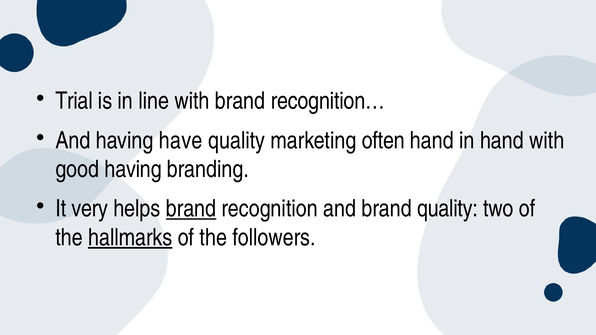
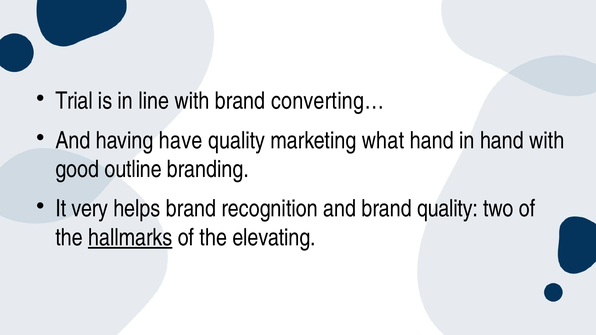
recognition…: recognition… -> converting… (328, 101)
often: often -> what (383, 141)
good having: having -> outline (133, 169)
brand underline: present -> none (191, 209)
followers: followers -> elevating (274, 238)
